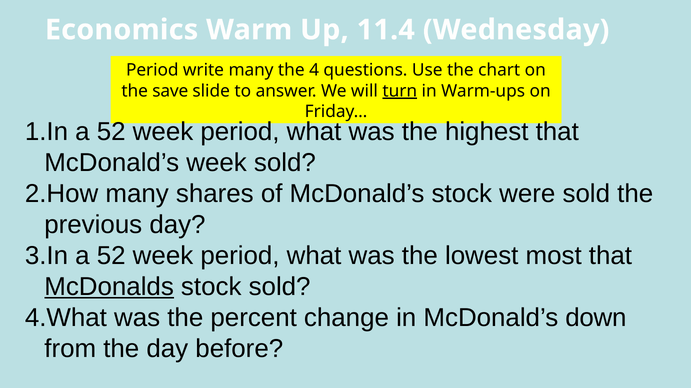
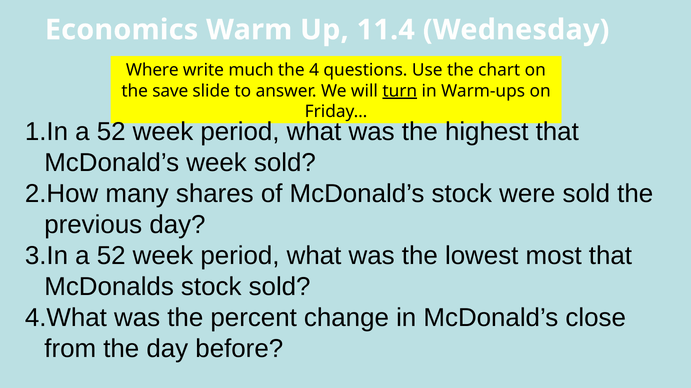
Period: Period -> Where (152, 70)
write many: many -> much (251, 70)
McDonalds underline: present -> none (109, 287)
down: down -> close (596, 318)
